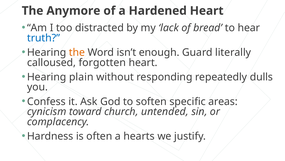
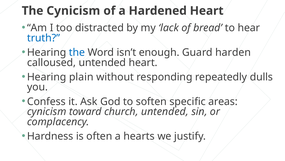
The Anymore: Anymore -> Cynicism (73, 11)
the colour: orange -> blue (77, 52)
literally: literally -> harden (233, 52)
calloused forgotten: forgotten -> untended (102, 62)
